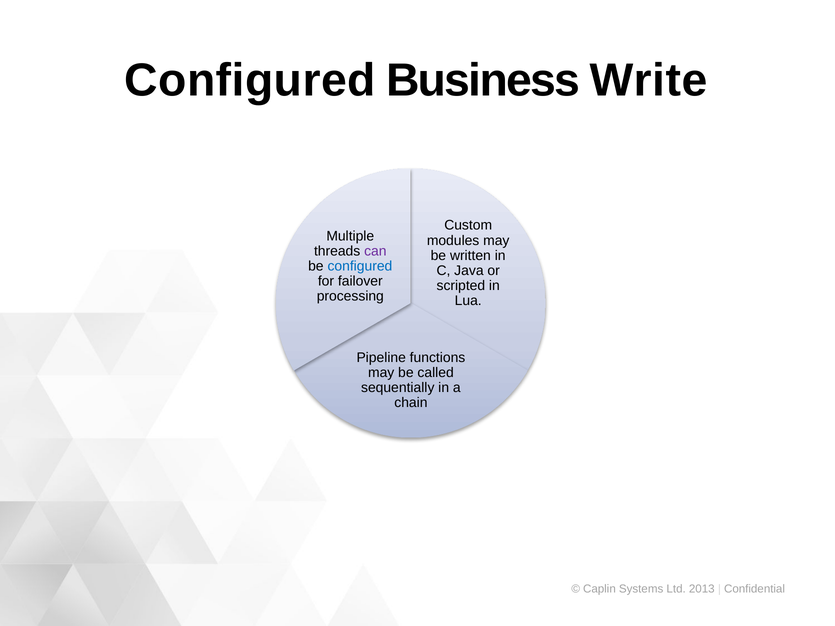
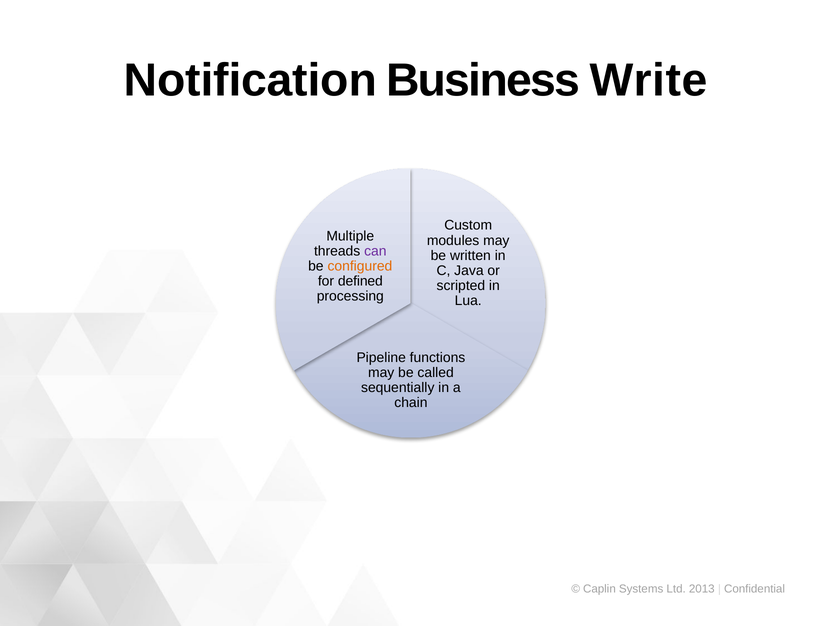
Configured: Configured -> Notification (250, 80)
configured colour: blue -> orange (360, 266)
failover: failover -> defined (360, 281)
